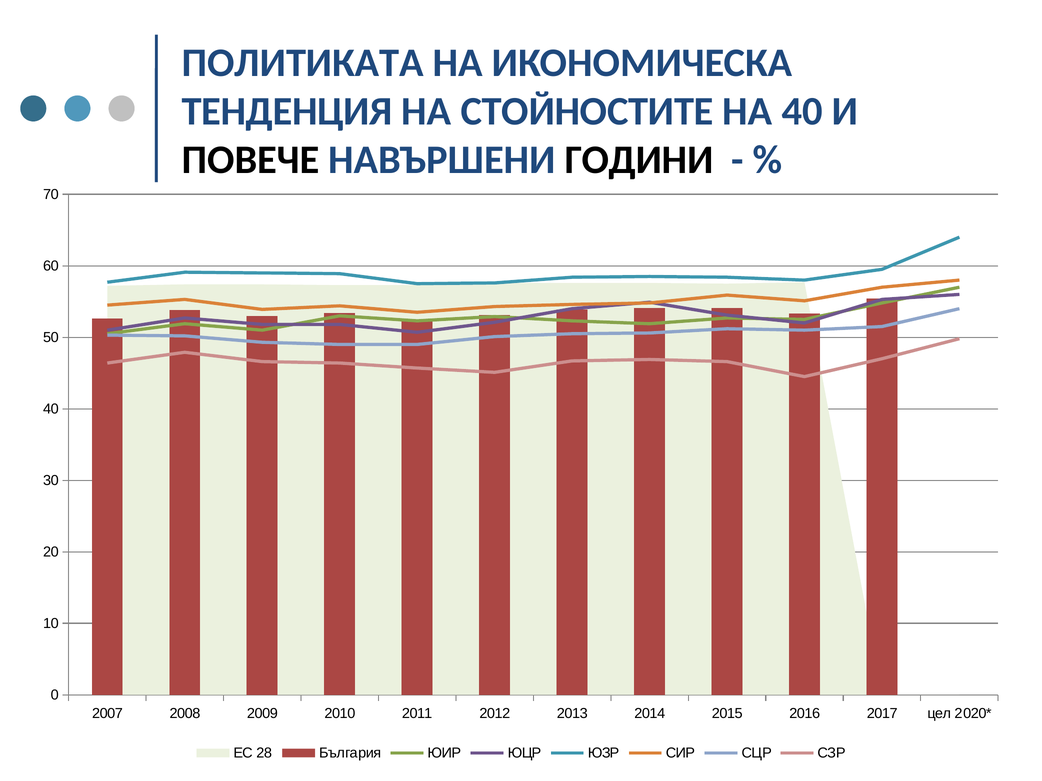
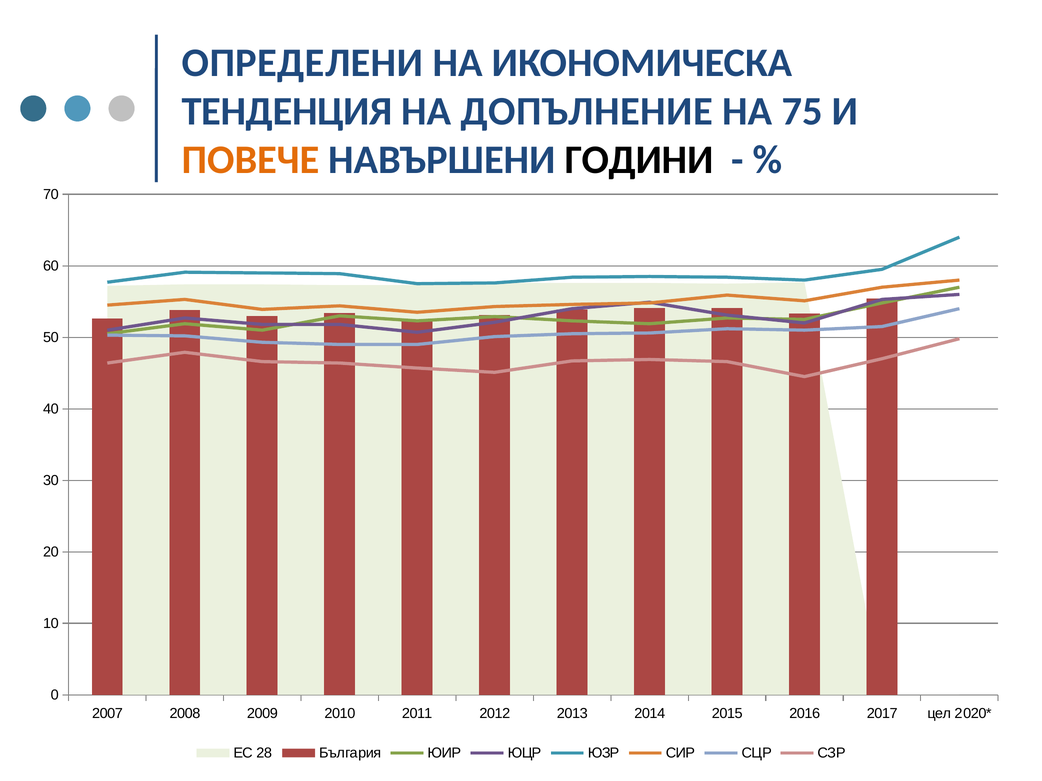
ПОЛИТИКАТА: ПОЛИТИКАТА -> ОПРЕДЕЛЕНИ (302, 63)
СТОЙНОСТИТЕ: СТОЙНОСТИТЕ -> ДОПЪЛНЕНИЕ (587, 112)
НА 40: 40 -> 75 (802, 112)
ПОВЕЧЕ colour: black -> orange (251, 160)
